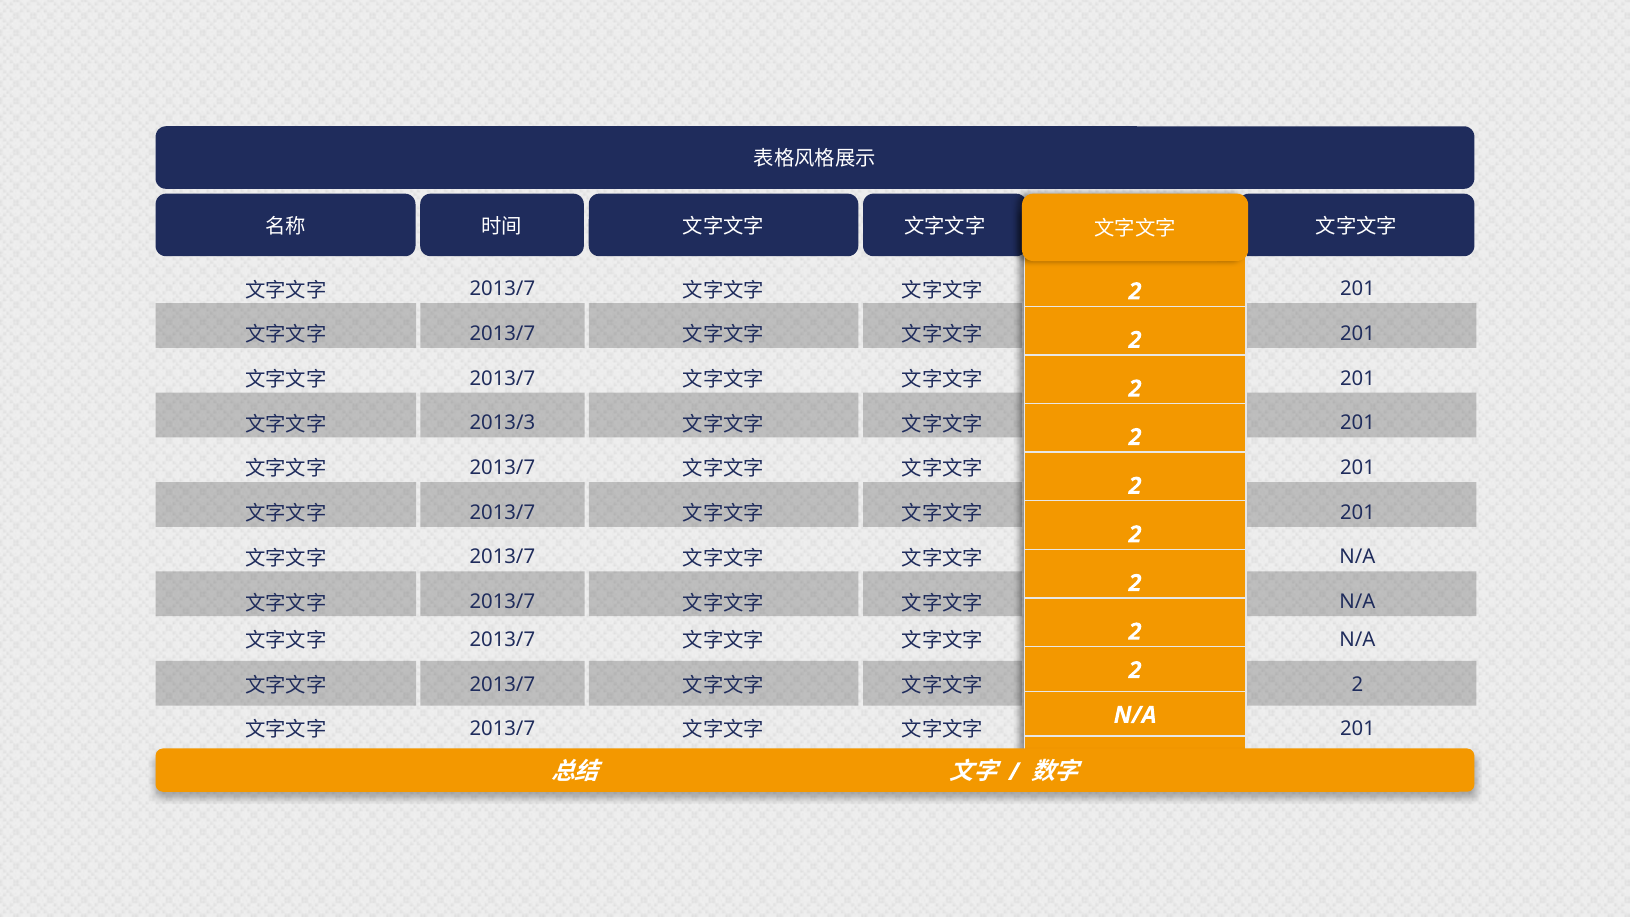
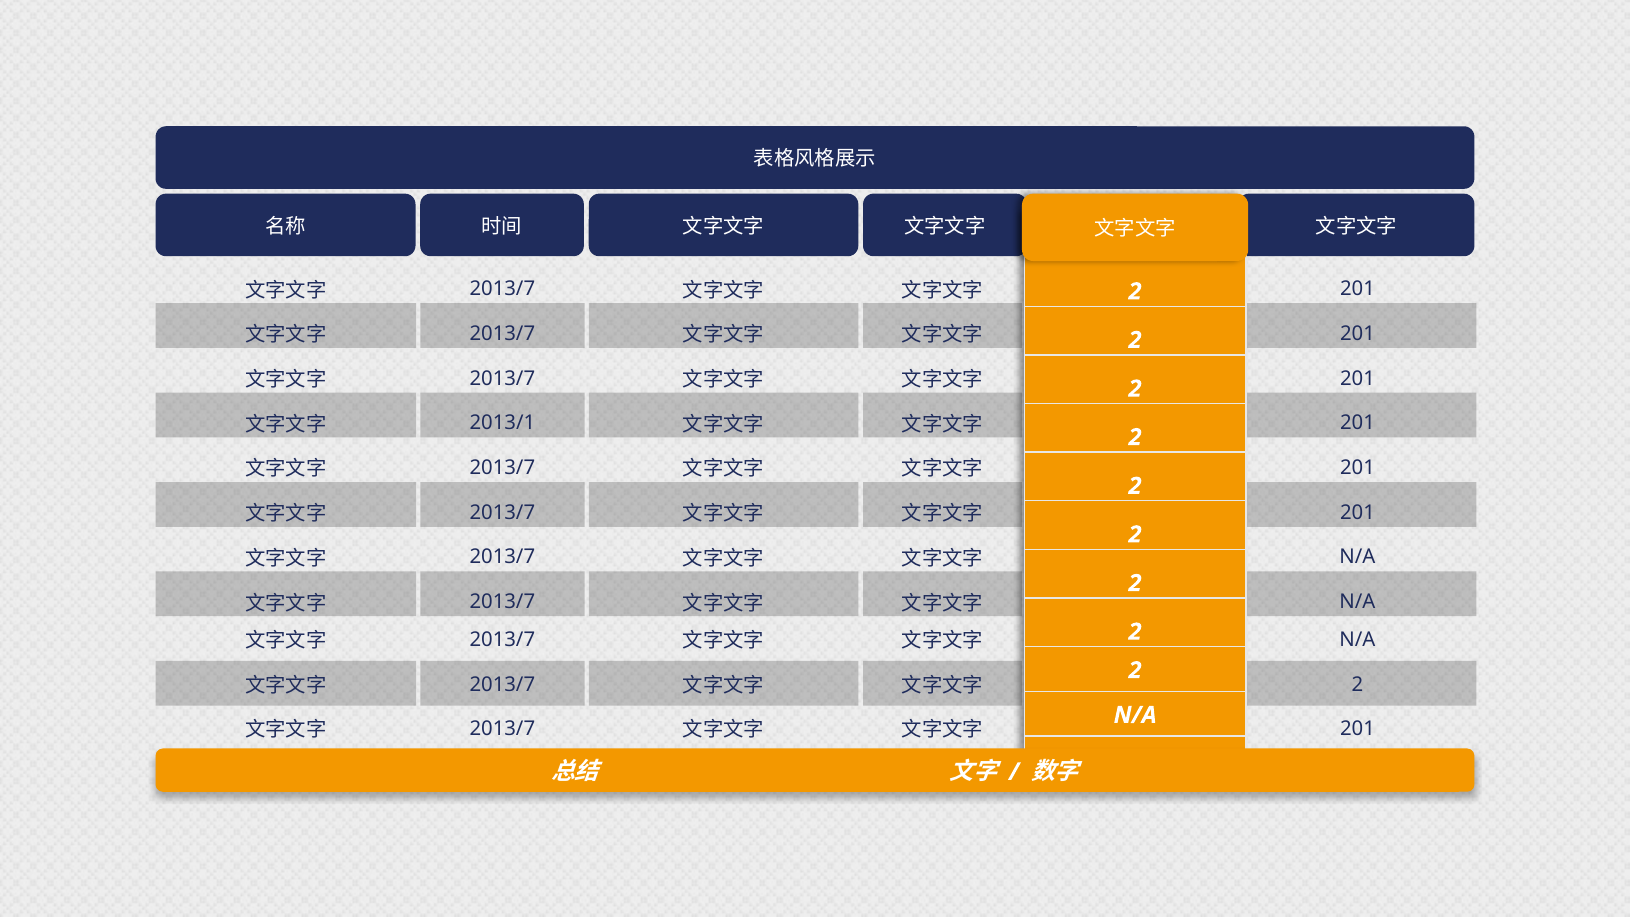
2013/3: 2013/3 -> 2013/1 (502, 423)
